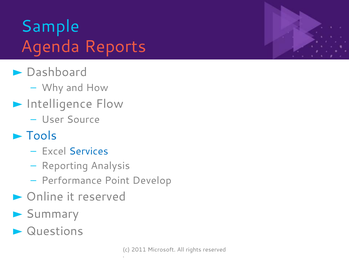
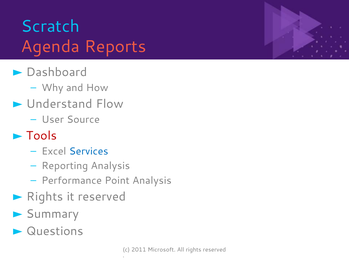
Sample: Sample -> Scratch (50, 26)
Intelligence: Intelligence -> Understand (59, 104)
Tools colour: blue -> red (42, 136)
Point Develop: Develop -> Analysis (152, 180)
Online: Online -> Rights (45, 196)
